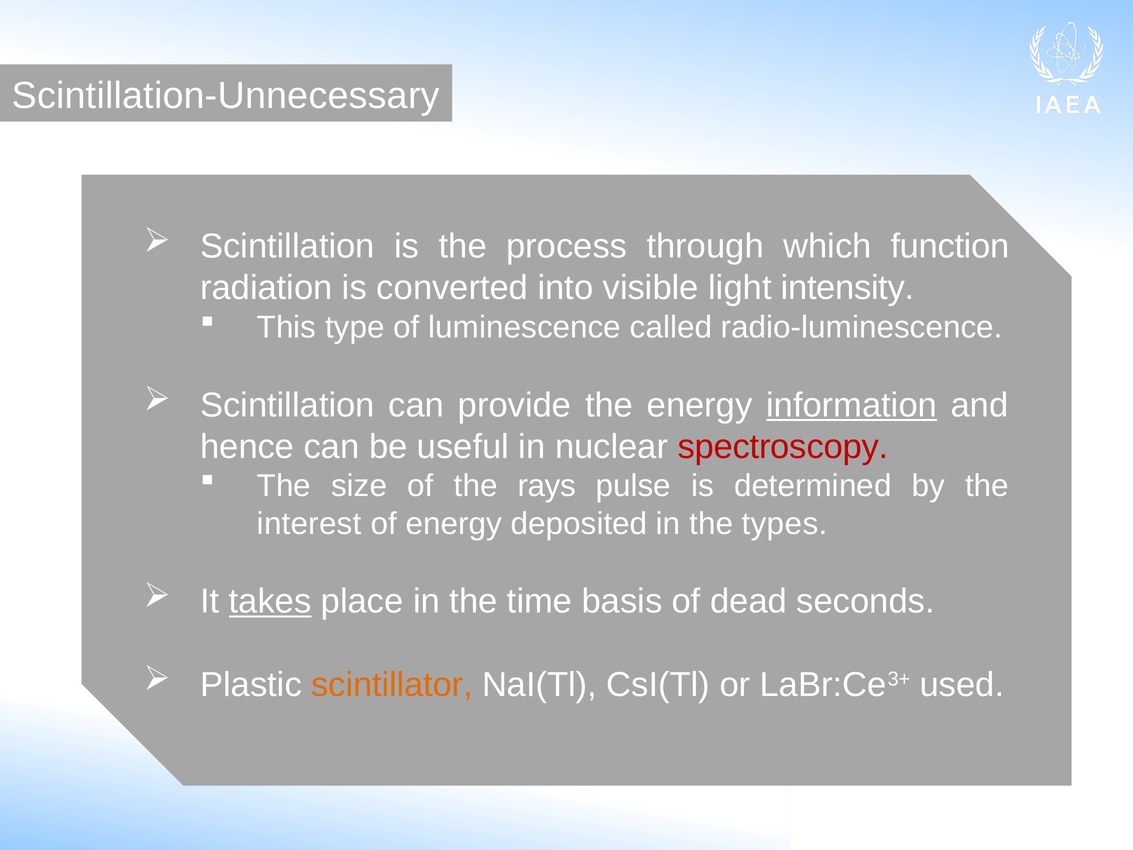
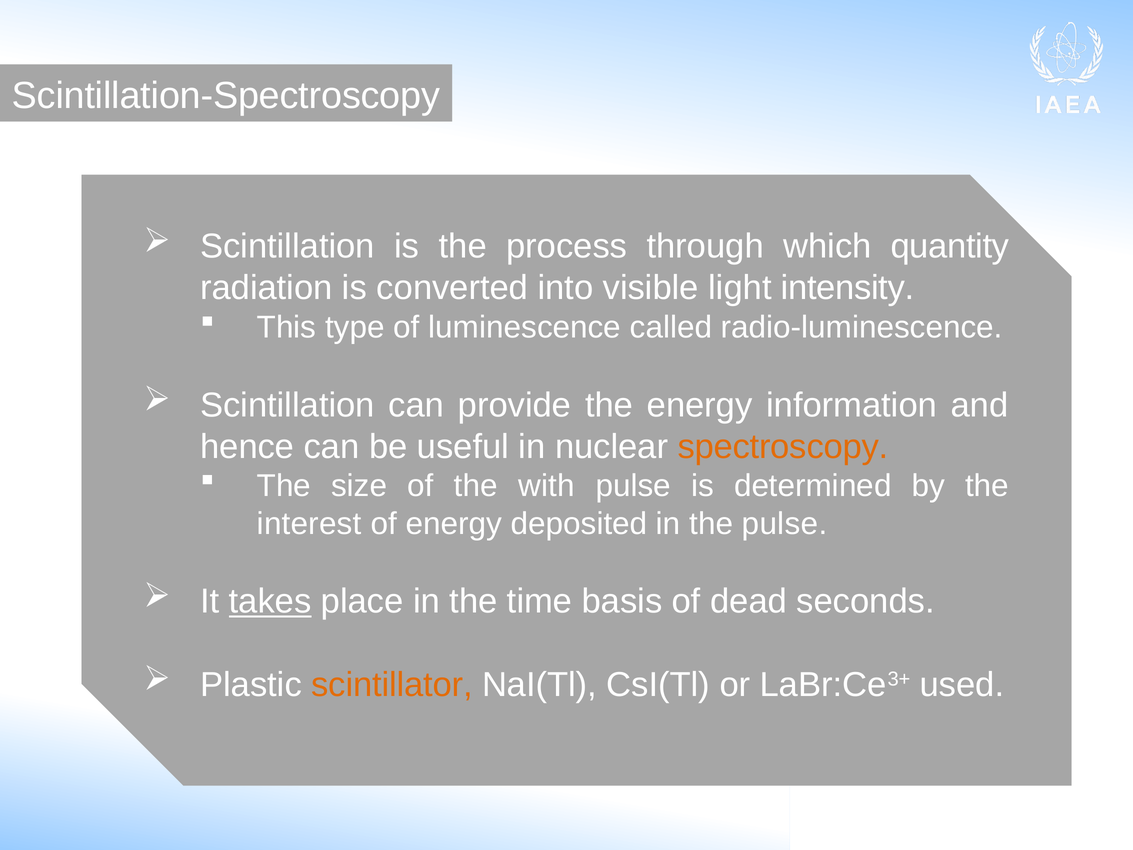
Scintillation-Unnecessary: Scintillation-Unnecessary -> Scintillation-Spectroscopy (226, 96)
function: function -> quantity (950, 246)
information underline: present -> none (852, 405)
spectroscopy colour: red -> orange (783, 447)
rays: rays -> with (546, 486)
the types: types -> pulse (785, 524)
